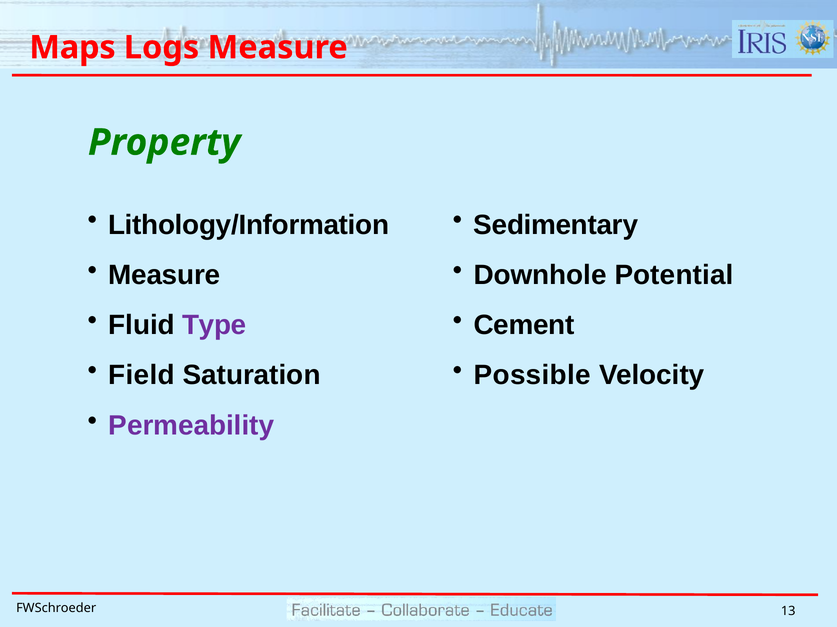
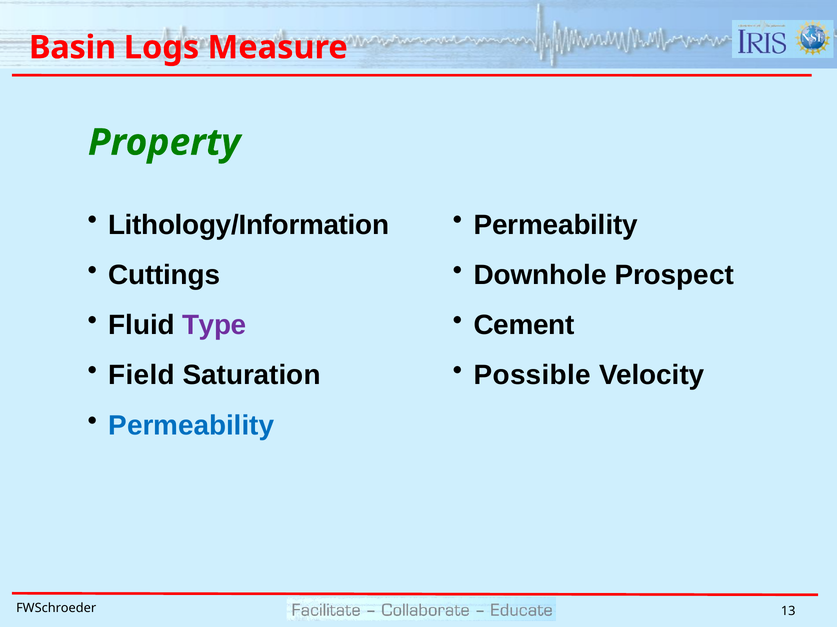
Maps: Maps -> Basin (73, 48)
Sedimentary: Sedimentary -> Permeability (556, 225)
Measure: Measure -> Cuttings (164, 275)
Potential: Potential -> Prospect (674, 275)
Permeability colour: purple -> blue (191, 426)
